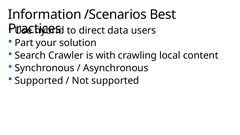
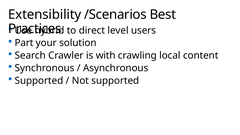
Information: Information -> Extensibility (45, 15)
data: data -> level (118, 30)
